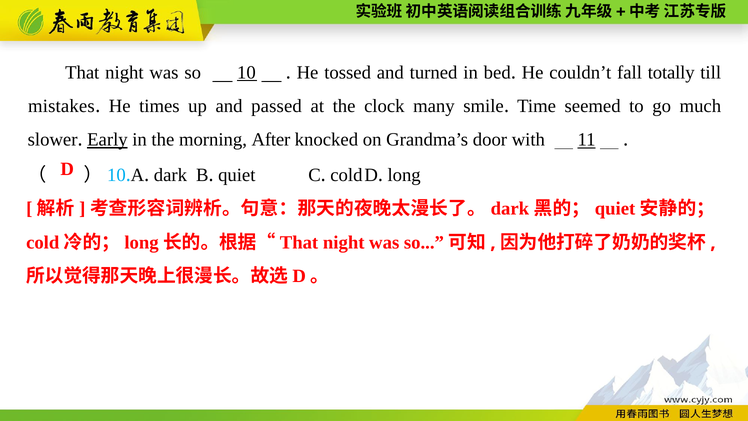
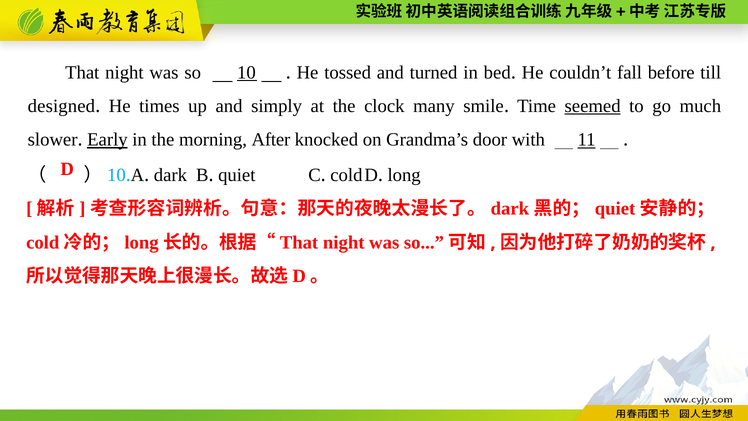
totally: totally -> before (671, 72)
mistakes: mistakes -> designed (61, 106)
passed: passed -> simply (277, 106)
seemed underline: none -> present (593, 106)
